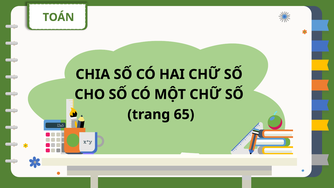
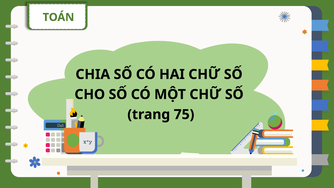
65: 65 -> 75 (184, 114)
